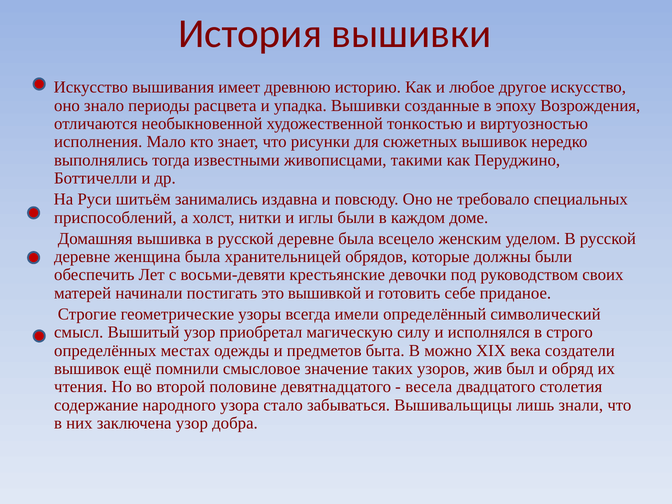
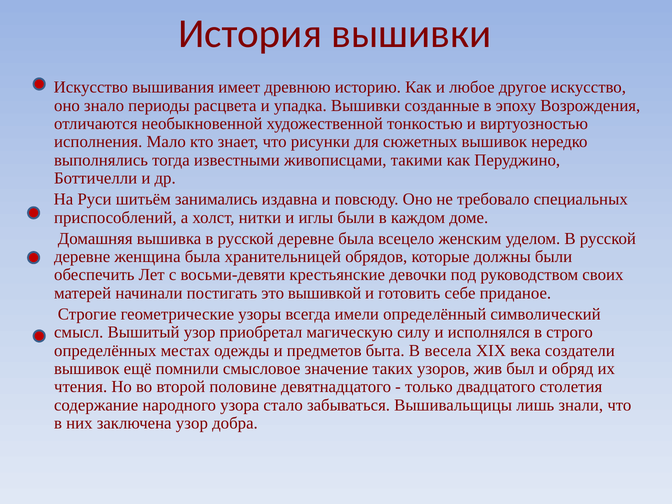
можно: можно -> весела (448, 351)
весела: весела -> только (429, 387)
